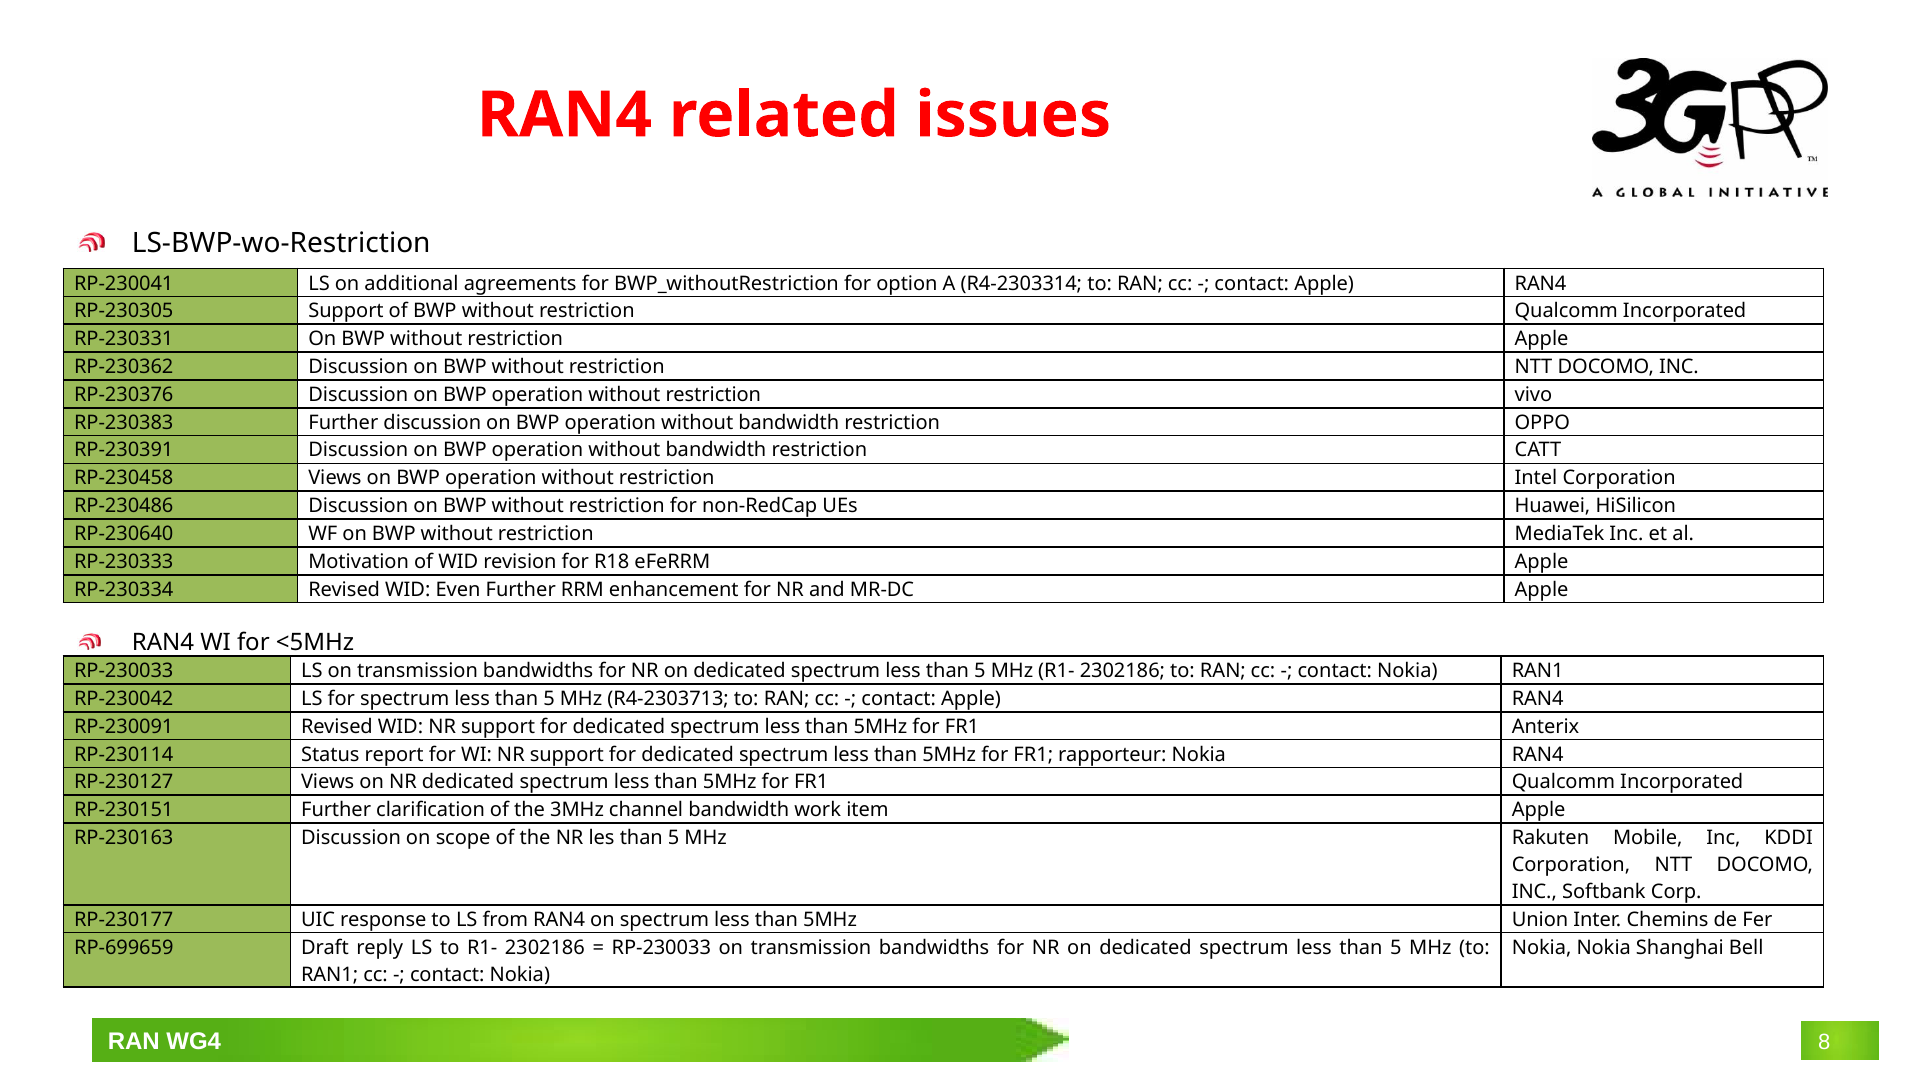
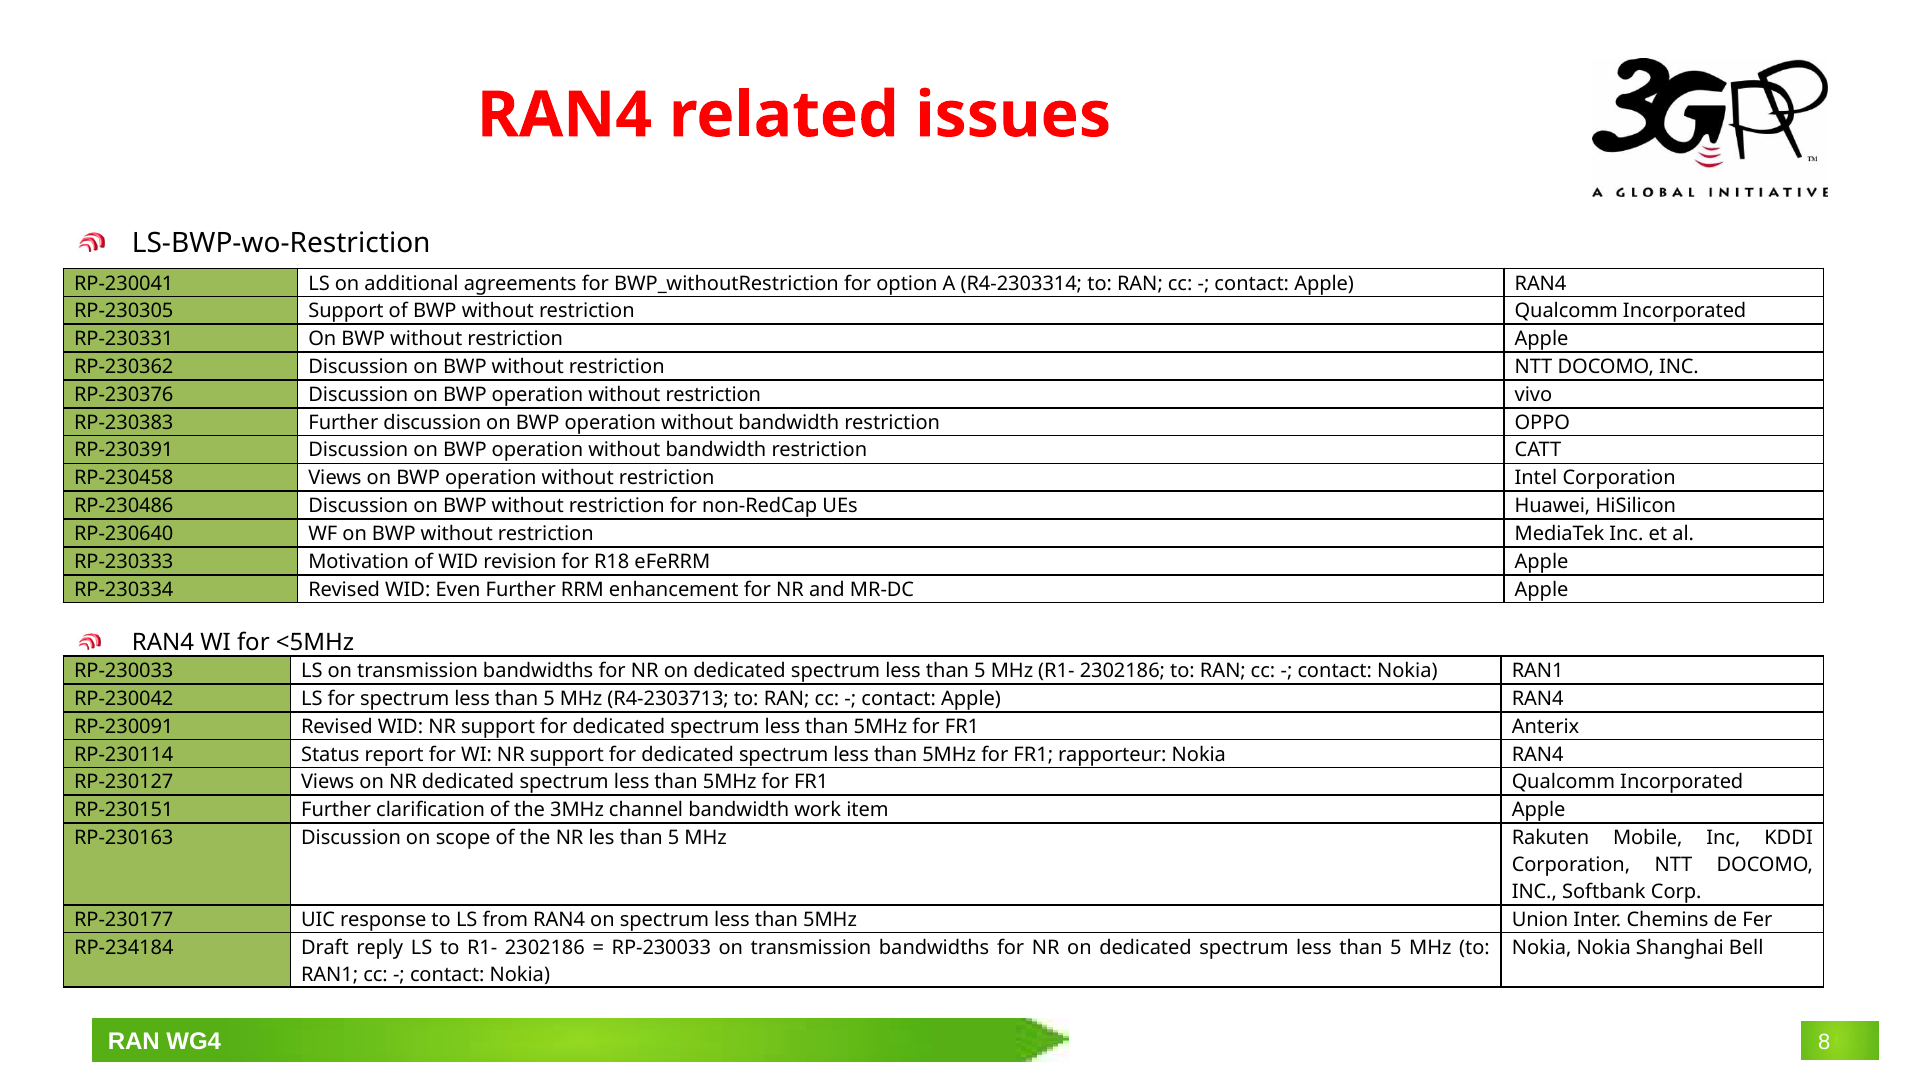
RP-699659: RP-699659 -> RP-234184 (124, 948)
